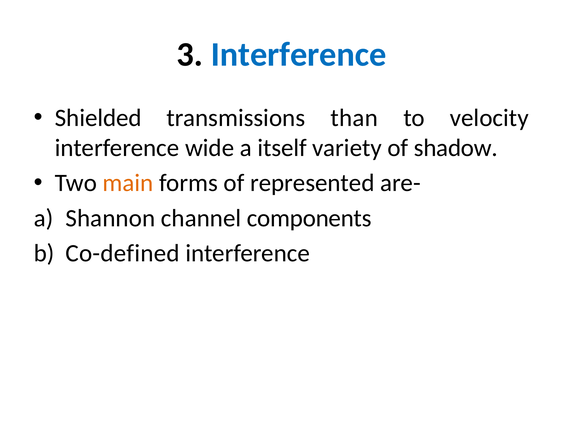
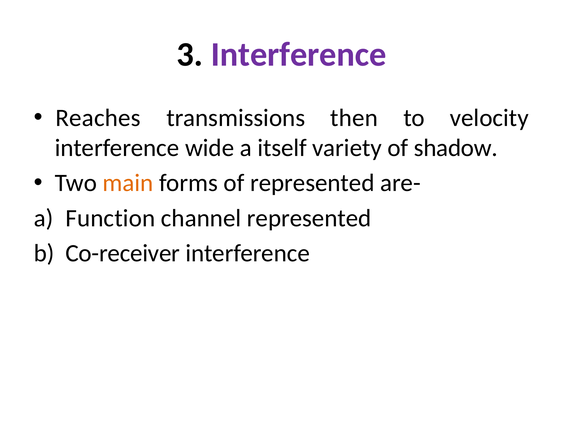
Interference colour: blue -> purple (299, 55)
Shielded: Shielded -> Reaches (98, 118)
than: than -> then (354, 118)
Shannon: Shannon -> Function (110, 218)
channel components: components -> represented (309, 218)
Co-defined: Co-defined -> Co-receiver (123, 253)
